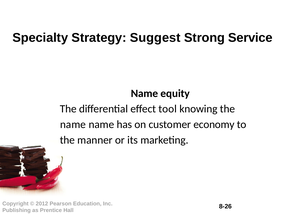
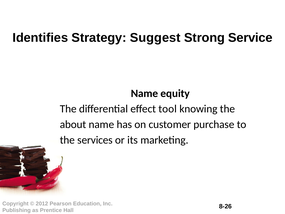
Specialty: Specialty -> Identifies (40, 38)
name: name -> about (73, 124)
economy: economy -> purchase (214, 124)
manner: manner -> services (95, 140)
